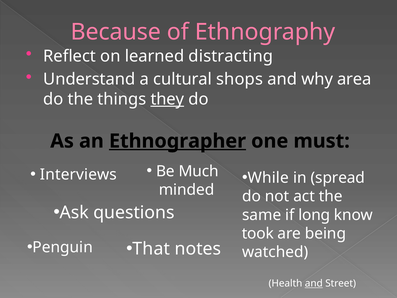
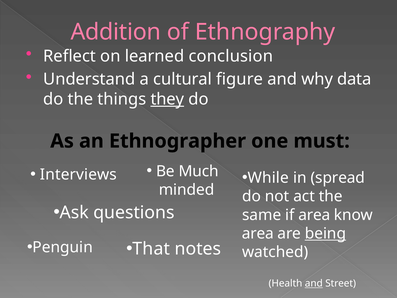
Because: Because -> Addition (116, 32)
distracting: distracting -> conclusion (231, 56)
shops: shops -> figure (240, 79)
area: area -> data (354, 79)
Ethnographer underline: present -> none (177, 141)
if long: long -> area (314, 215)
took: took -> area (258, 233)
being underline: none -> present (325, 233)
